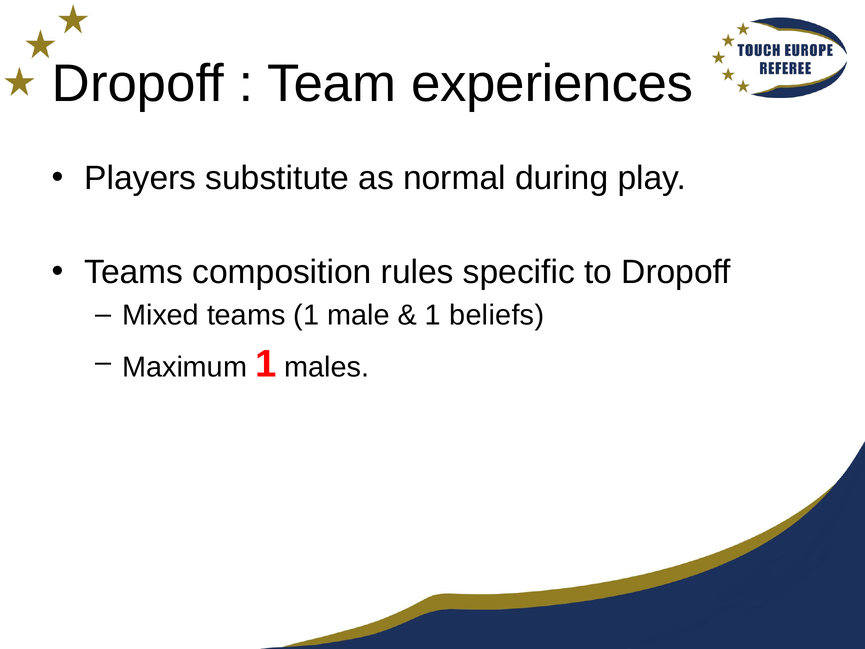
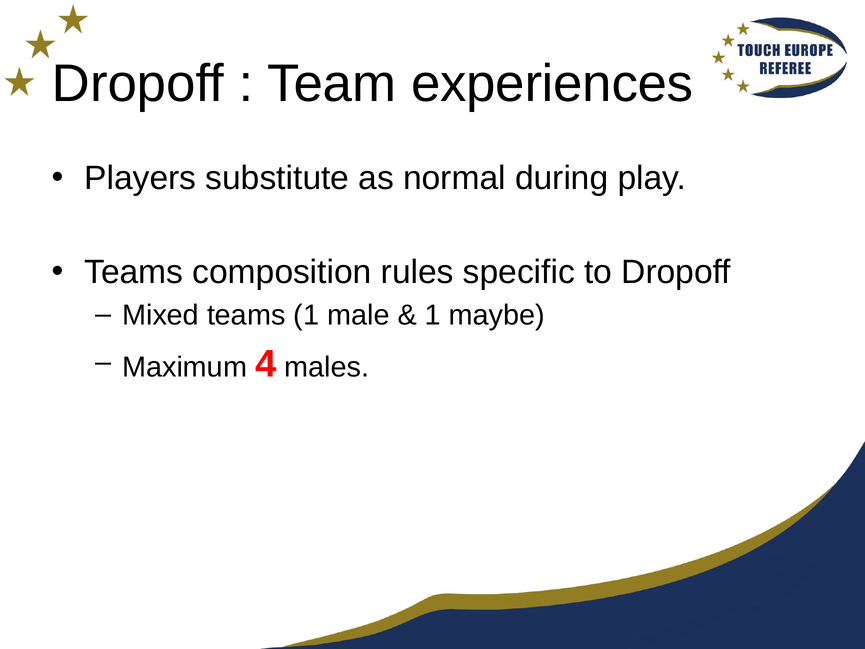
beliefs: beliefs -> maybe (497, 315)
Maximum 1: 1 -> 4 (266, 364)
